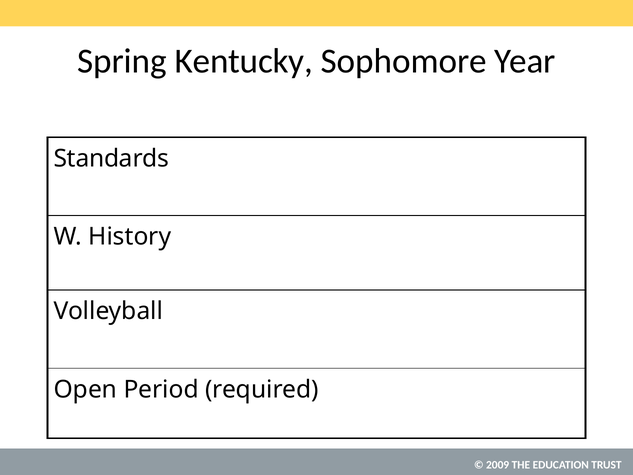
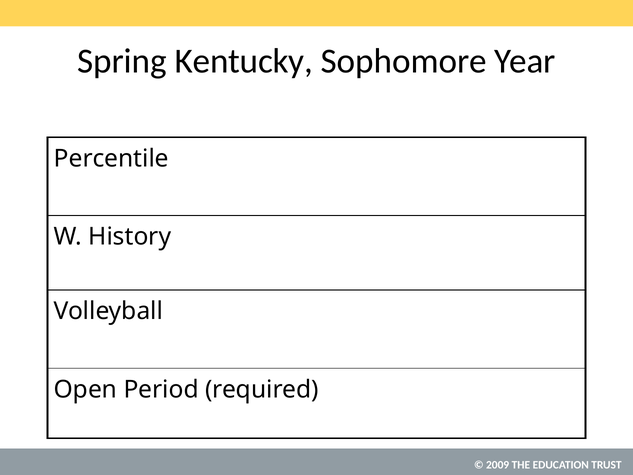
Standards: Standards -> Percentile (111, 158)
